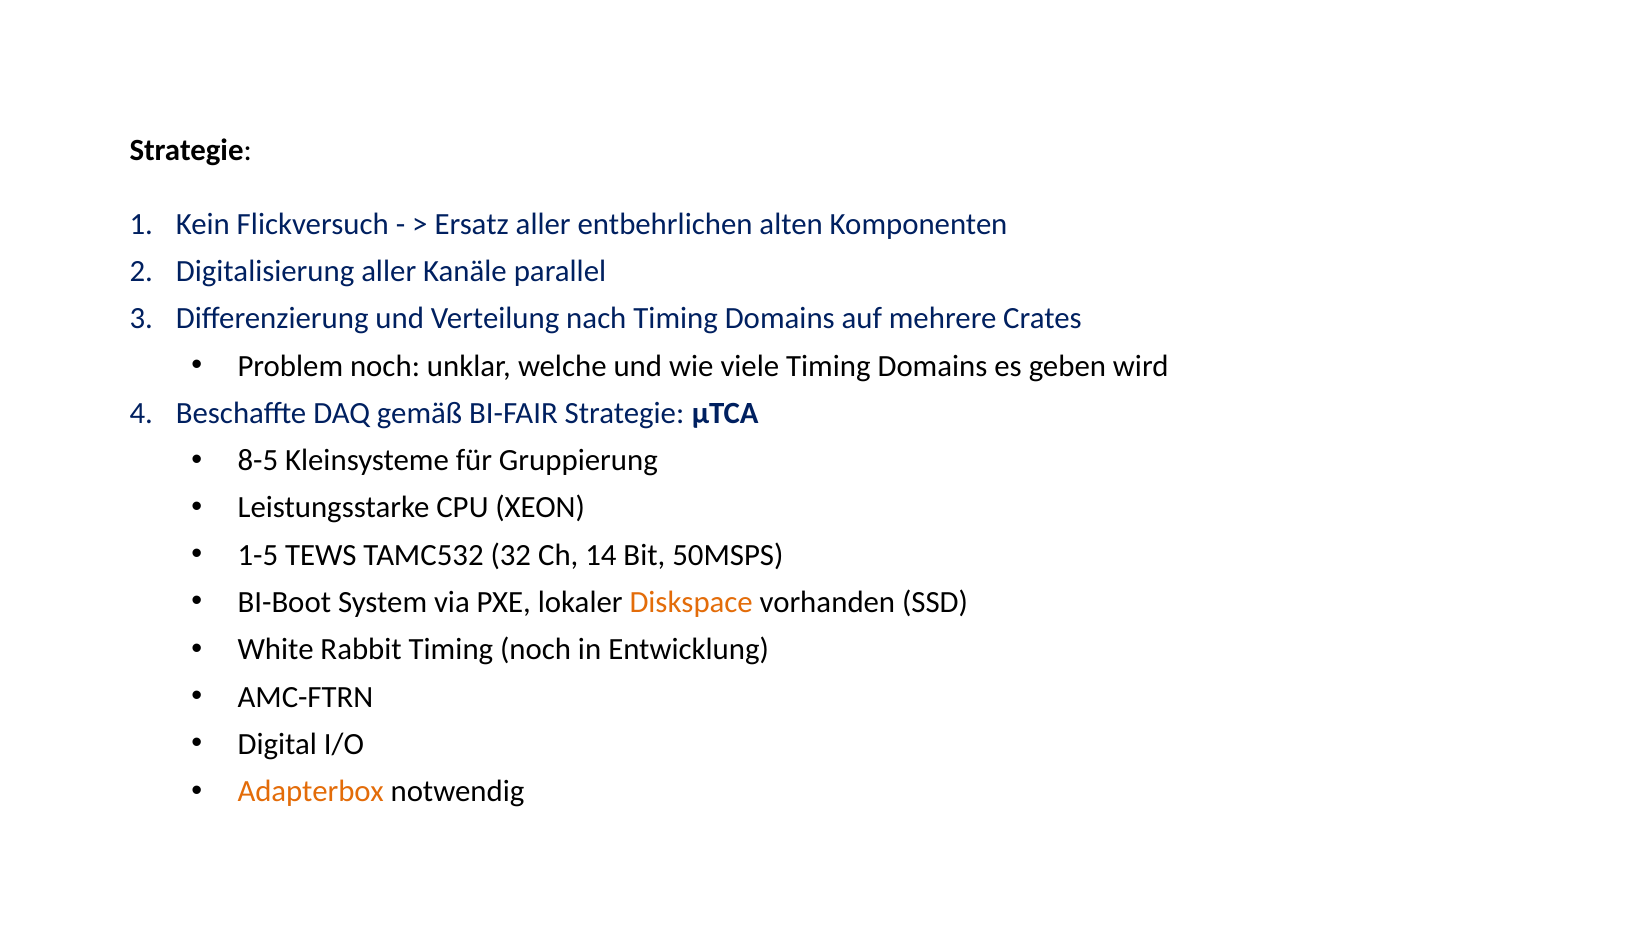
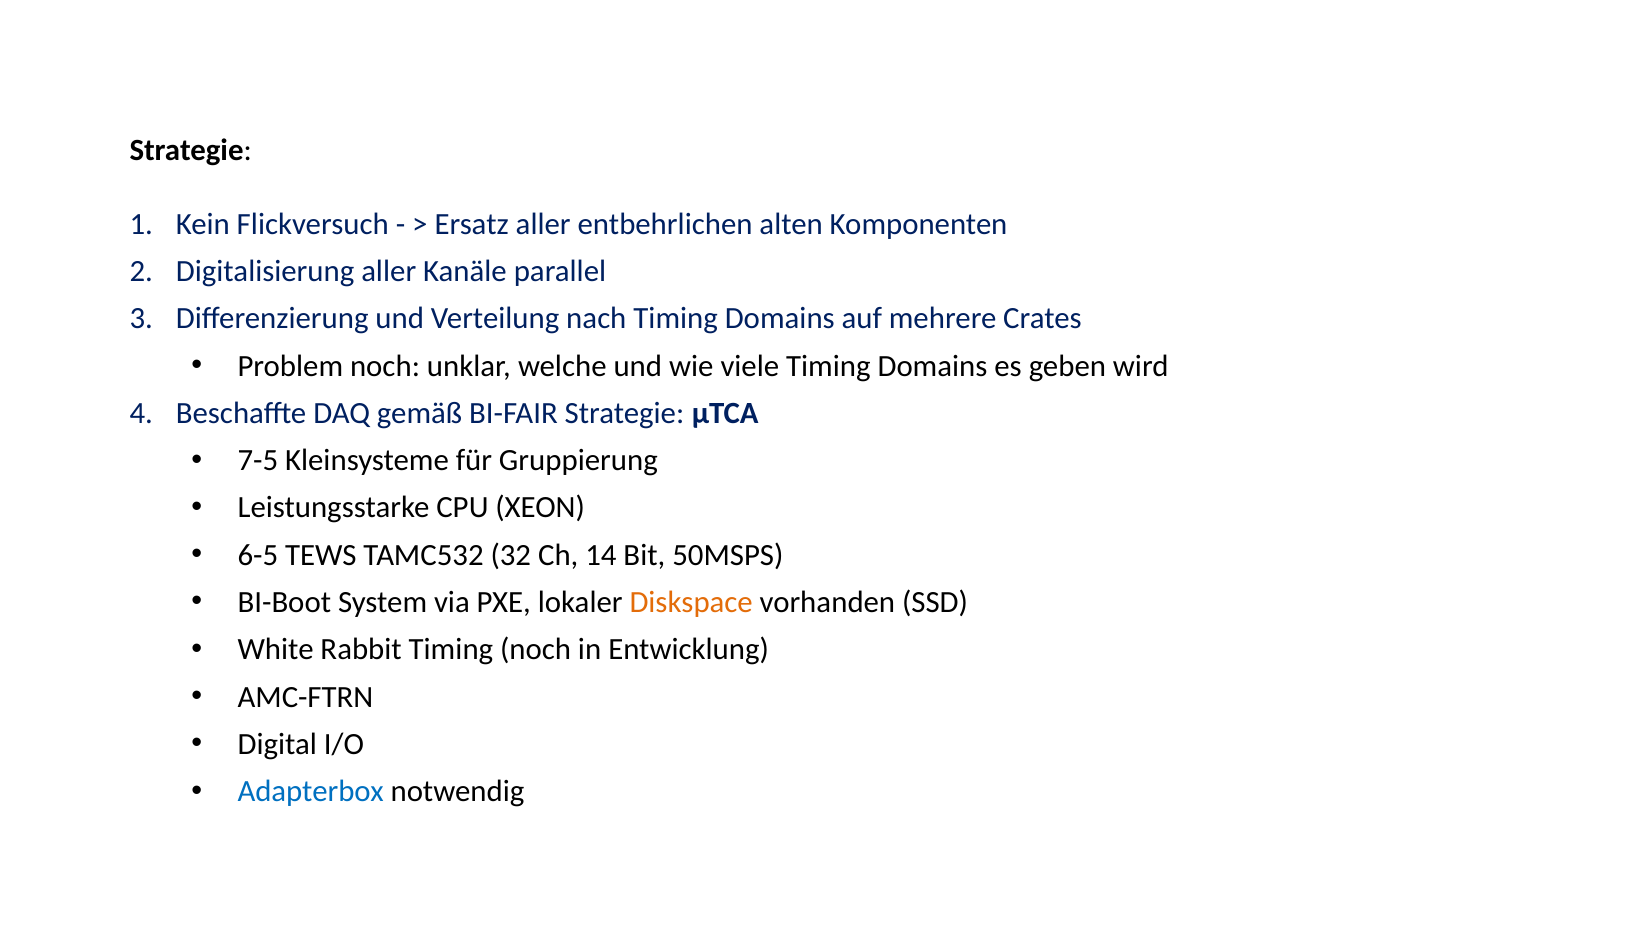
8-5: 8-5 -> 7-5 (258, 461)
1-5: 1-5 -> 6-5 (258, 555)
Adapterbox colour: orange -> blue (311, 792)
